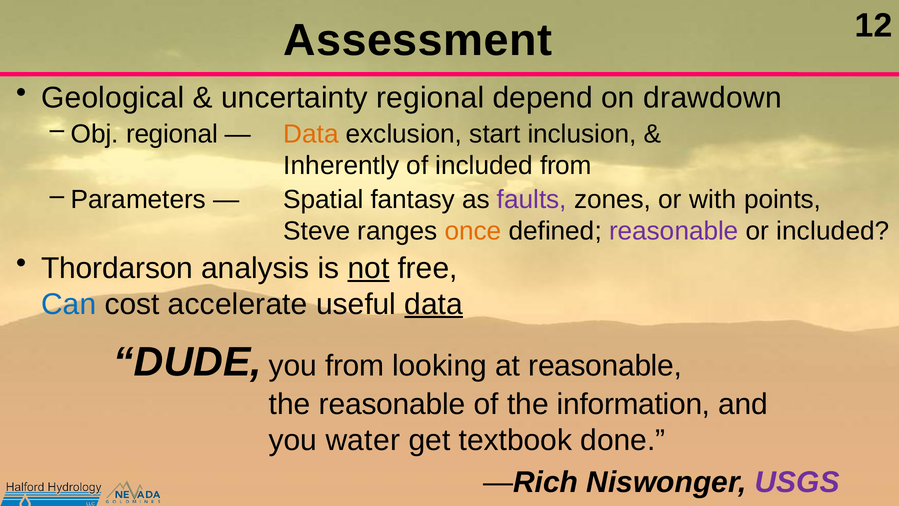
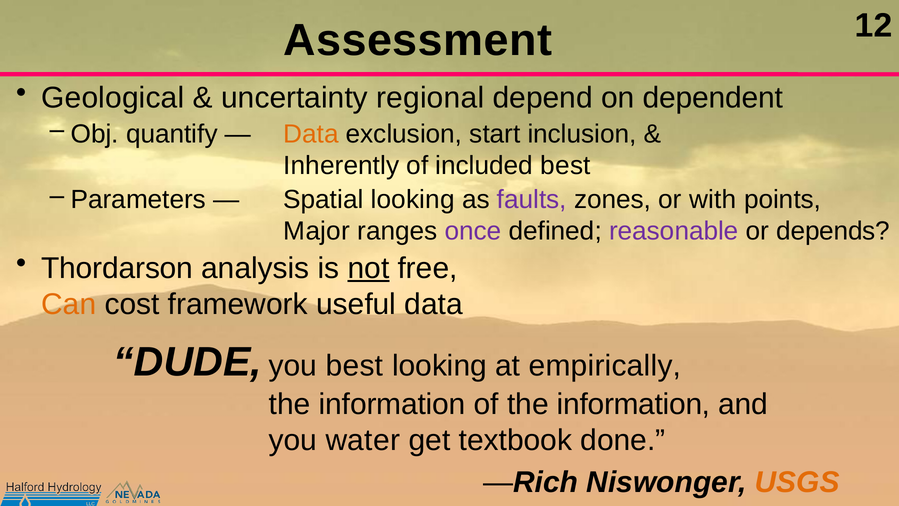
drawdown: drawdown -> dependent (713, 98)
Obj regional: regional -> quantify (172, 134)
included from: from -> best (566, 165)
Spatial fantasy: fantasy -> looking (413, 200)
Steve: Steve -> Major (317, 231)
once colour: orange -> purple (473, 231)
or included: included -> depends (833, 231)
Can colour: blue -> orange (69, 304)
accelerate: accelerate -> framework (238, 304)
data underline: present -> none (434, 304)
you from: from -> best (354, 366)
at reasonable: reasonable -> empirically (605, 366)
reasonable: reasonable -> information (392, 404)
USGS colour: purple -> orange (797, 482)
